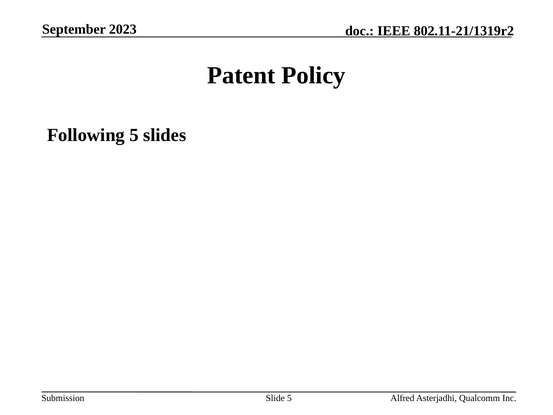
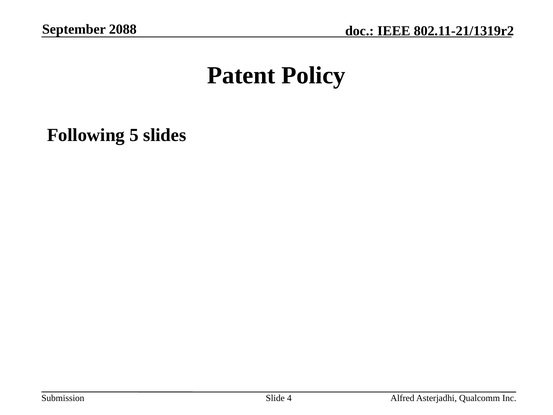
2023: 2023 -> 2088 (123, 29)
Slide 5: 5 -> 4 (289, 398)
